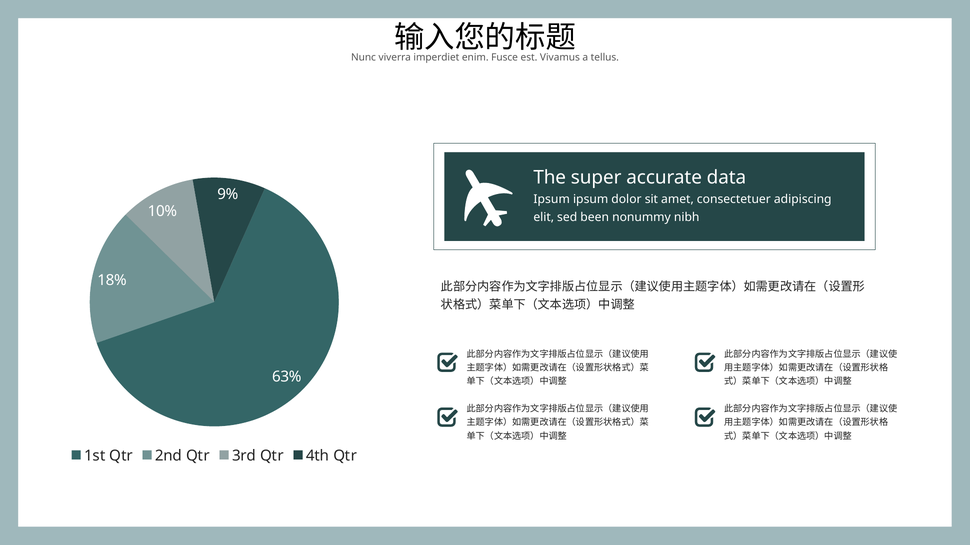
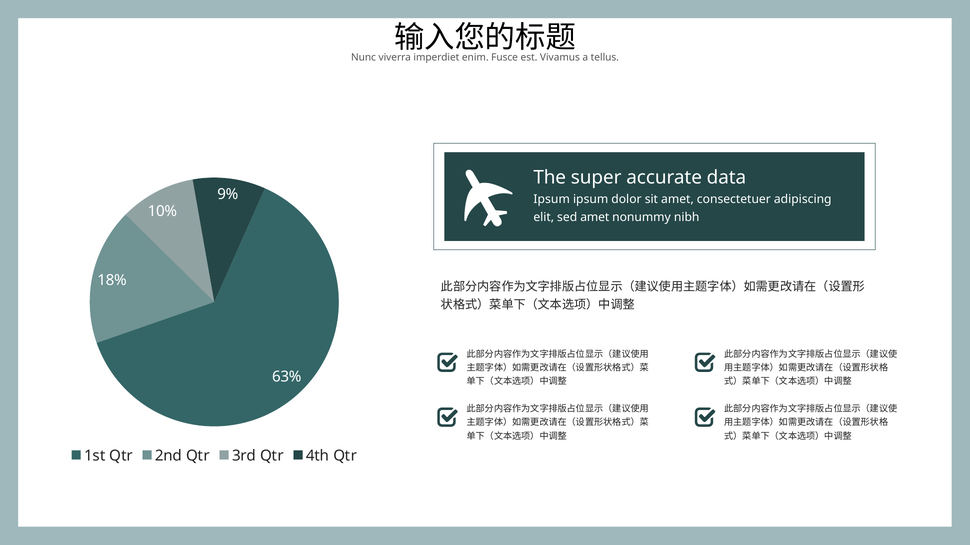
sed been: been -> amet (595, 217)
